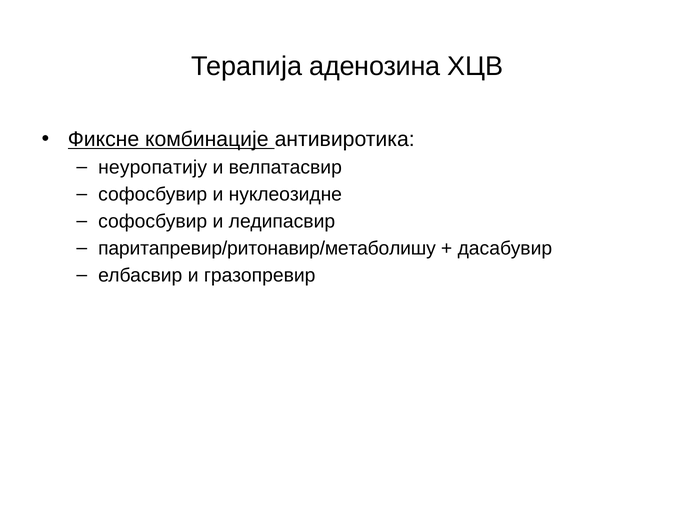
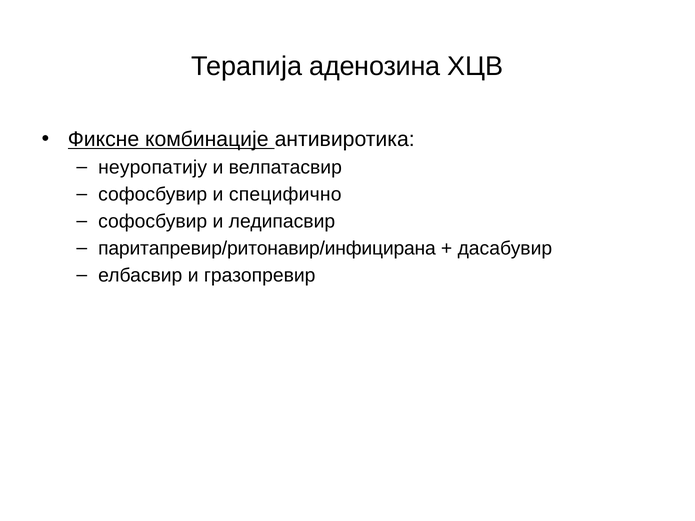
нуклеозидне: нуклеозидне -> специфично (285, 194)
паритапревир/ритонавир/метаболишу: паритапревир/ритонавир/метаболишу -> паритапревир/ритонавир/инфицирана (267, 248)
